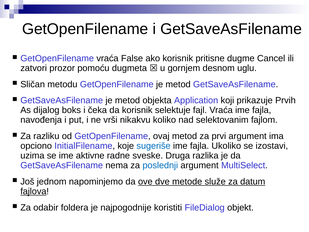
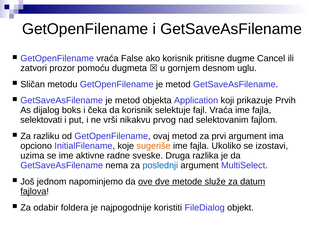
navođenja: navođenja -> selektovati (41, 120)
koliko: koliko -> prvog (164, 120)
sugeriše colour: blue -> orange (154, 146)
